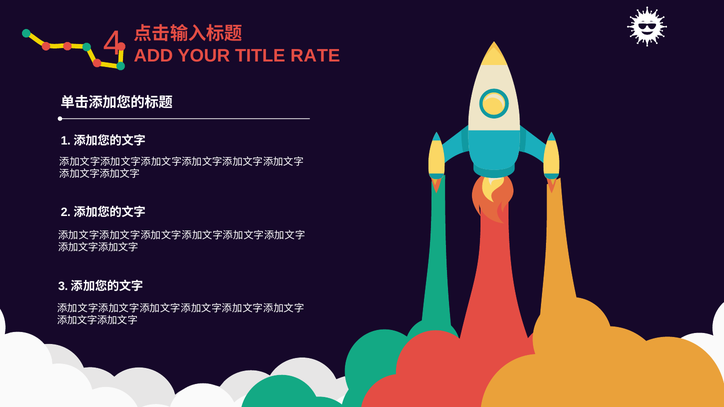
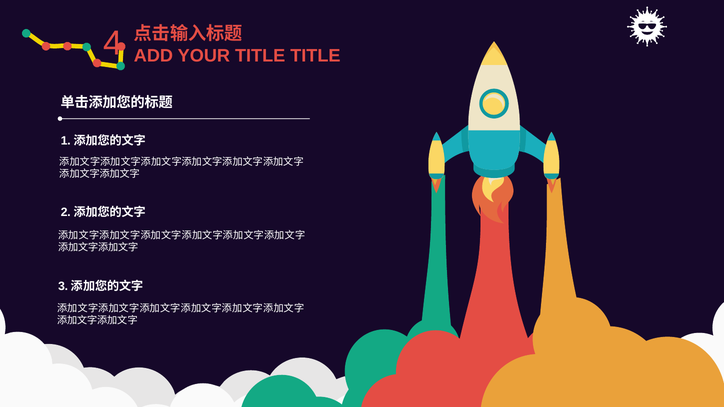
TITLE RATE: RATE -> TITLE (315, 56)
